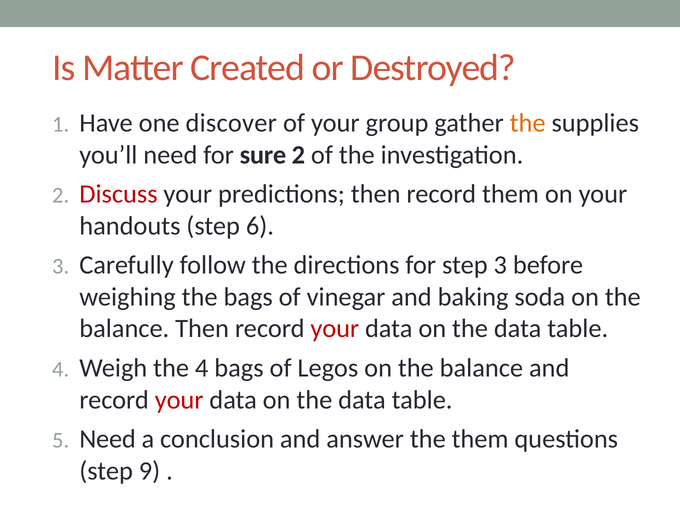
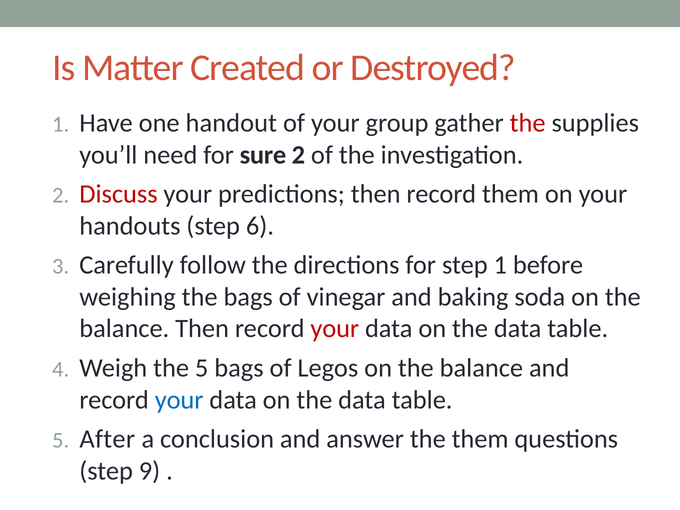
discover: discover -> handout (231, 123)
the colour: orange -> red (528, 123)
step 3: 3 -> 1 (500, 265)
the 4: 4 -> 5 (202, 368)
your colour: red -> blue (179, 400)
Need: Need -> After (107, 439)
